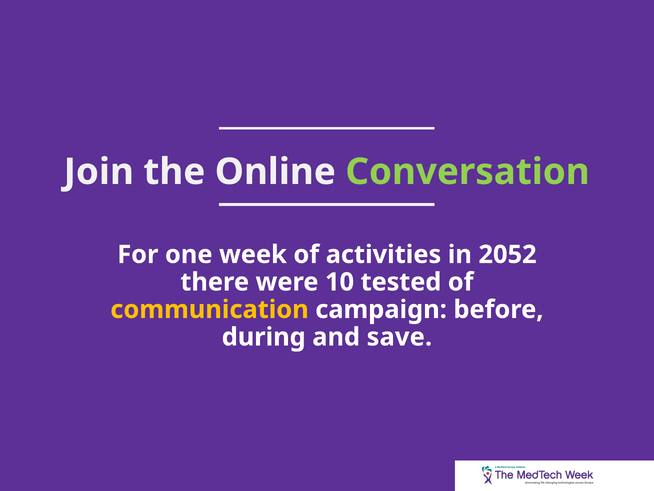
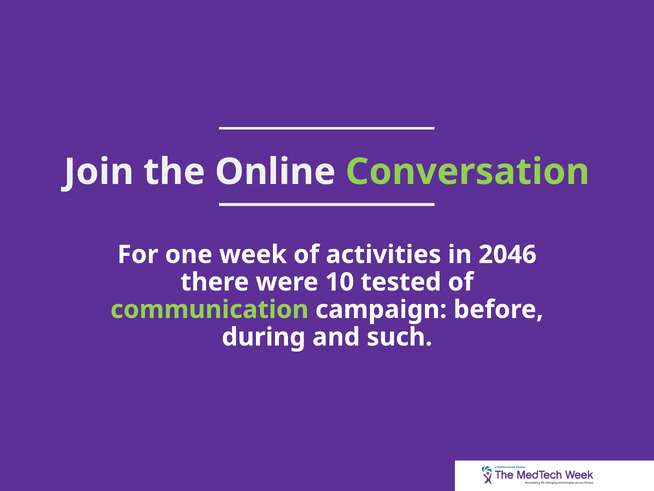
2052: 2052 -> 2046 (508, 254)
communication colour: yellow -> light green (210, 309)
save: save -> such (400, 337)
